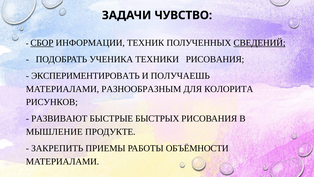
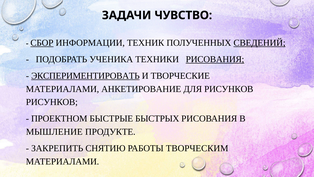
РИСОВАНИЯ underline: none -> present (215, 59)
ЭКСПЕРИМЕНТИРОВАТЬ underline: none -> present (85, 76)
ПОЛУЧАЕШЬ: ПОЛУЧАЕШЬ -> ТВОРЧЕСКИЕ (180, 76)
РАЗНООБРАЗНЫМ: РАЗНООБРАЗНЫМ -> АНКЕТИРОВАНИЕ (141, 89)
ДЛЯ КОЛОРИТА: КОЛОРИТА -> РИСУНКОВ (229, 89)
РАЗВИВАЮТ: РАЗВИВАЮТ -> ПРОЕКТНОМ (59, 118)
ПРИЕМЫ: ПРИЕМЫ -> СНЯТИЮ (105, 148)
ОБЪЁМНОСТИ: ОБЪЁМНОСТИ -> ТВОРЧЕСКИМ (197, 148)
